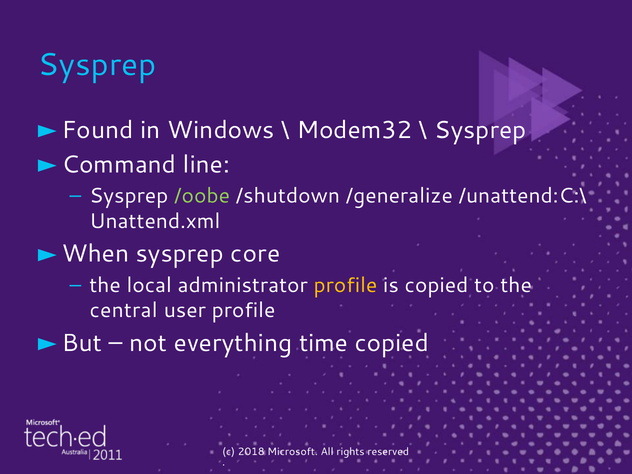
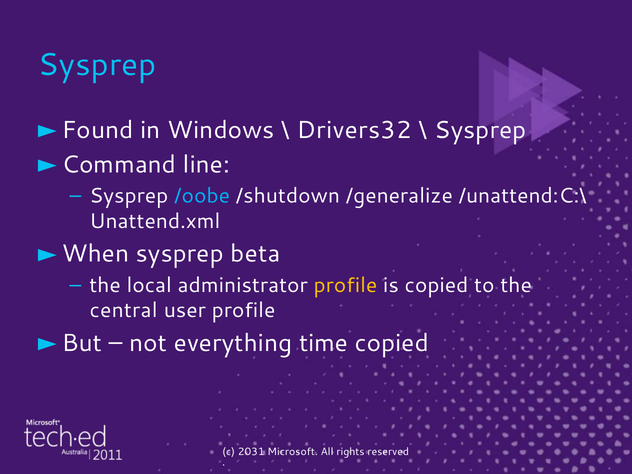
Modem32: Modem32 -> Drivers32 (354, 130)
/oobe colour: light green -> light blue (202, 196)
core: core -> beta (255, 254)
2018: 2018 -> 2031 (251, 452)
